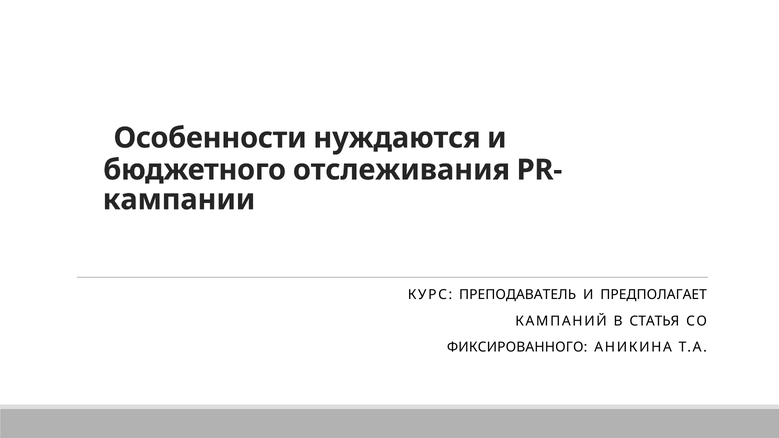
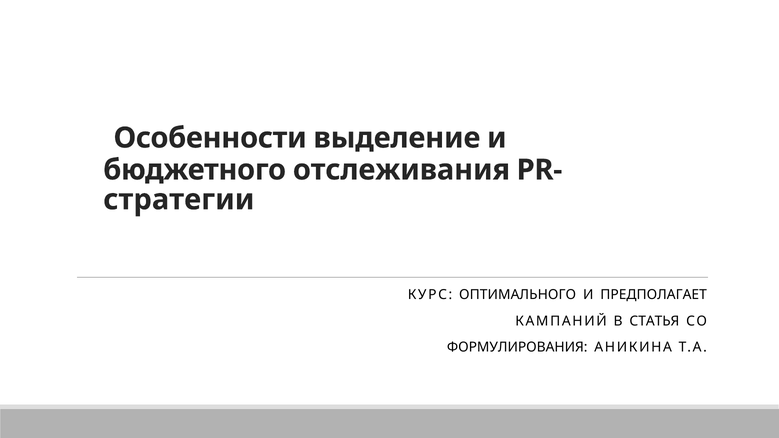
нуждаются: нуждаются -> выделение (397, 138)
кампании: кампании -> стратегии (179, 200)
ПРЕПОДАВАТЕЛЬ: ПРЕПОДАВАТЕЛЬ -> ОПТИМАЛЬНОГО (518, 295)
ФИКСИРОВАННОГО: ФИКСИРОВАННОГО -> ФОРМУЛИРОВАНИЯ (517, 348)
